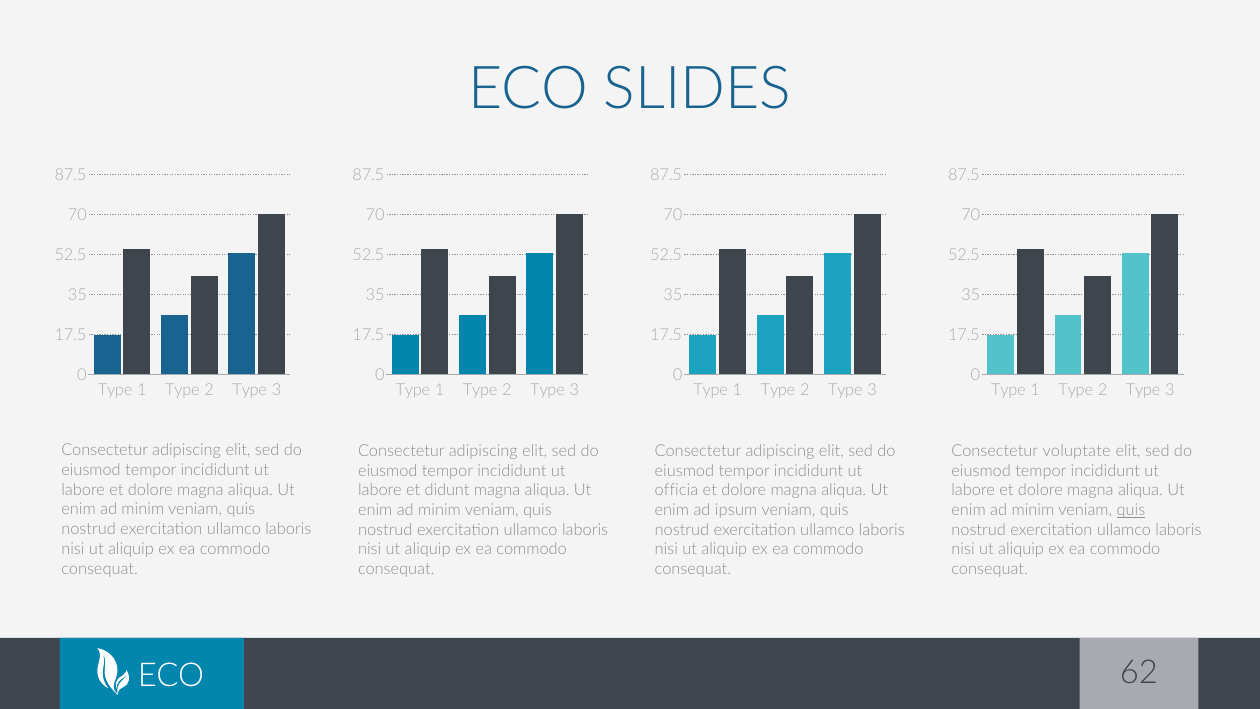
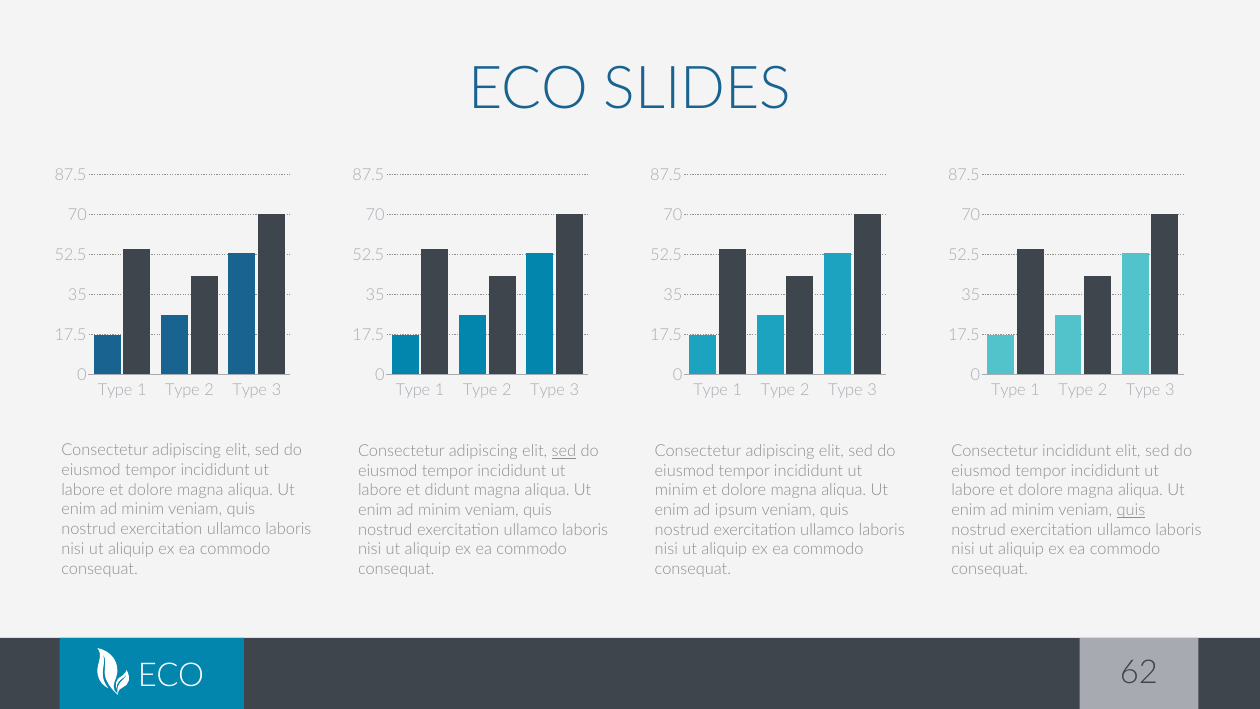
sed underline: none -> present (564, 451)
Consectetur voluptate: voluptate -> incididunt (1077, 451)
officia: officia -> minim (676, 490)
